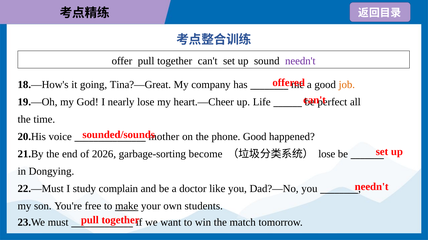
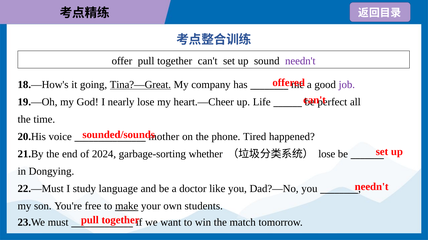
Tina?—Great underline: none -> present (140, 85)
job colour: orange -> purple (347, 85)
phone Good: Good -> Tired (255, 137)
2026: 2026 -> 2024 (104, 154)
become: become -> whether (206, 154)
complain: complain -> language (118, 189)
